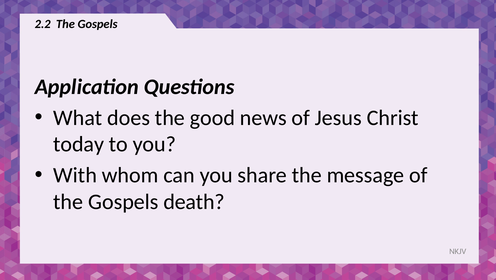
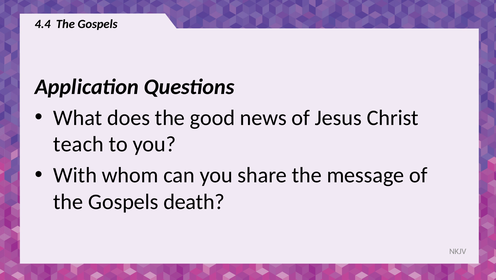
2.2: 2.2 -> 4.4 (43, 24)
today: today -> teach (79, 144)
